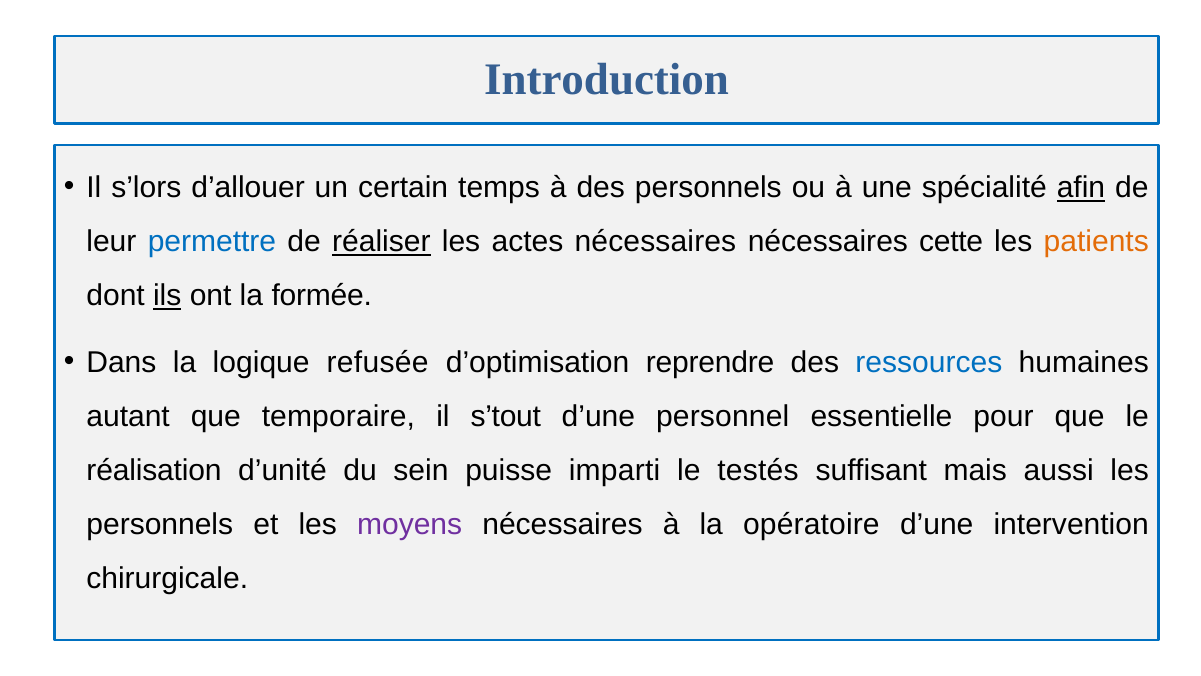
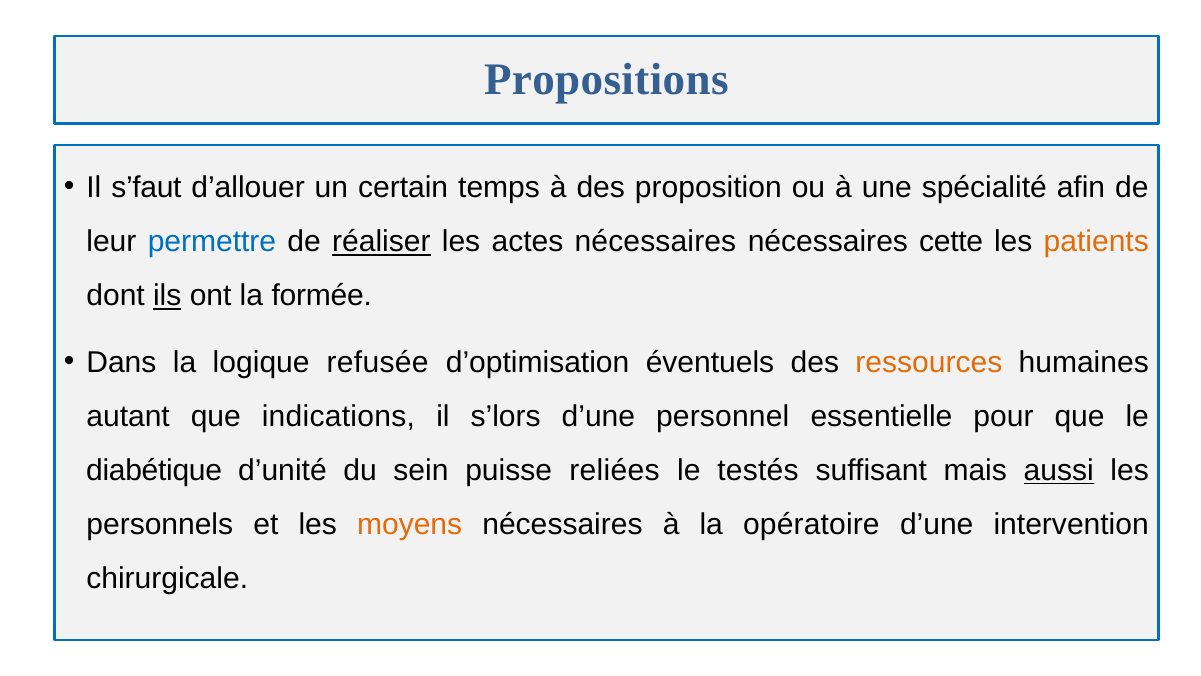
Introduction: Introduction -> Propositions (606, 80)
s’lors: s’lors -> s’faut (146, 188)
des personnels: personnels -> proposition (708, 188)
afin underline: present -> none (1081, 188)
reprendre: reprendre -> éventuels (710, 362)
ressources colour: blue -> orange (929, 362)
temporaire: temporaire -> indications (338, 416)
s’tout: s’tout -> s’lors (506, 416)
réalisation: réalisation -> diabétique (154, 470)
imparti: imparti -> reliées (614, 470)
aussi underline: none -> present (1059, 470)
moyens colour: purple -> orange (410, 524)
